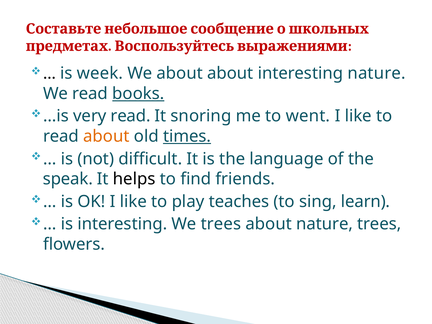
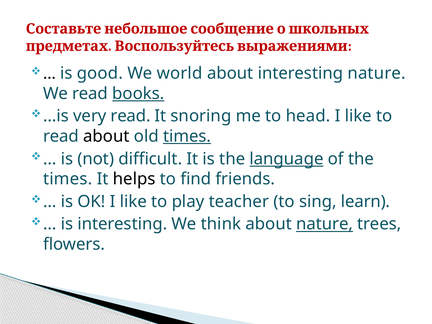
week: week -> good (100, 73)
We about: about -> world (180, 73)
went: went -> head (308, 116)
about colour: orange -> black (106, 136)
language underline: none -> present (287, 159)
speak: speak -> times (68, 179)
teaches: teaches -> teacher (239, 202)
We trees: trees -> think (221, 224)
nature underline: none -> present (325, 224)
